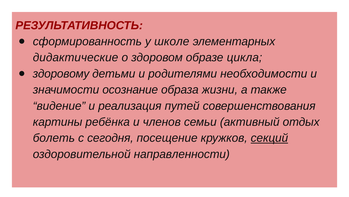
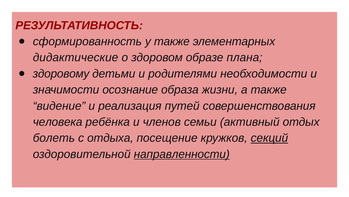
у школе: школе -> также (172, 41)
цикла: цикла -> плана (245, 57)
картины: картины -> человека (58, 122)
сегодня: сегодня -> отдыха (110, 138)
направленности underline: none -> present (182, 154)
